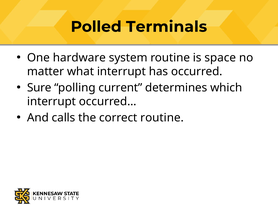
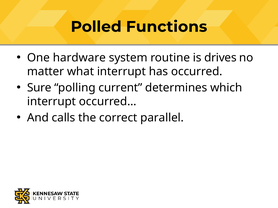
Terminals: Terminals -> Functions (167, 27)
space: space -> drives (220, 58)
correct routine: routine -> parallel (162, 118)
